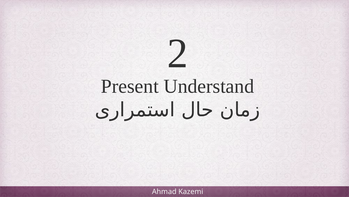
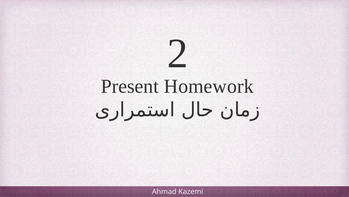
Understand: Understand -> Homework (209, 86)
